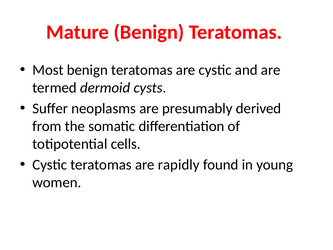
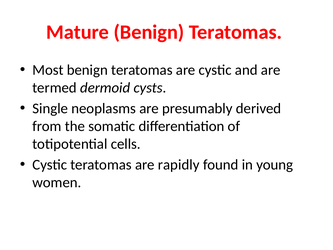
Suffer: Suffer -> Single (50, 108)
